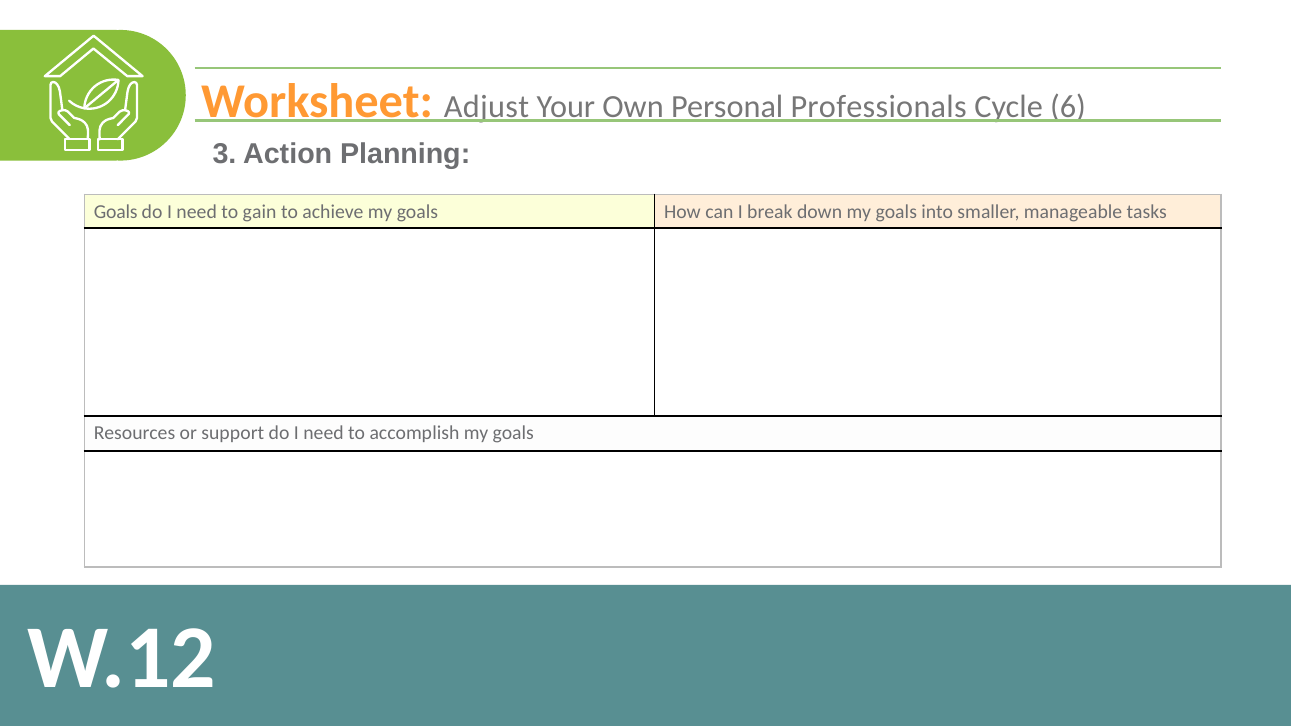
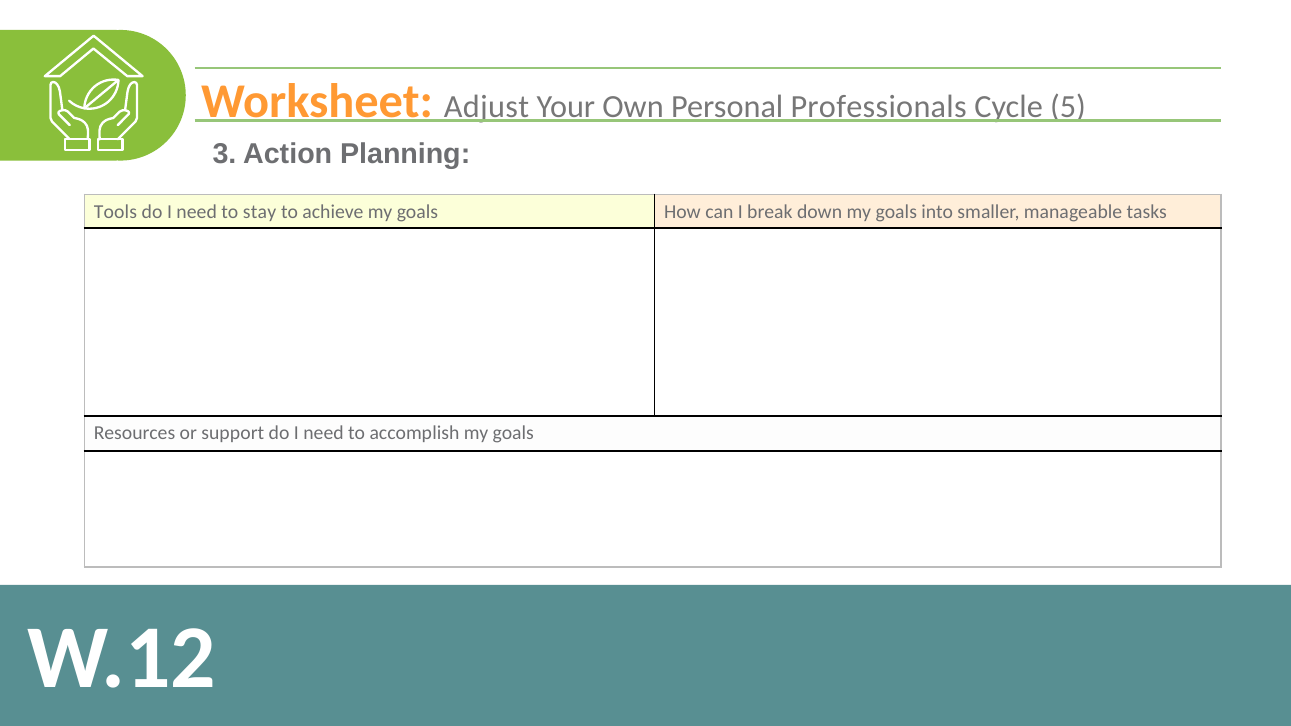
6: 6 -> 5 (1068, 107)
Goals: Goals -> Tools (116, 212)
gain: gain -> stay (260, 212)
